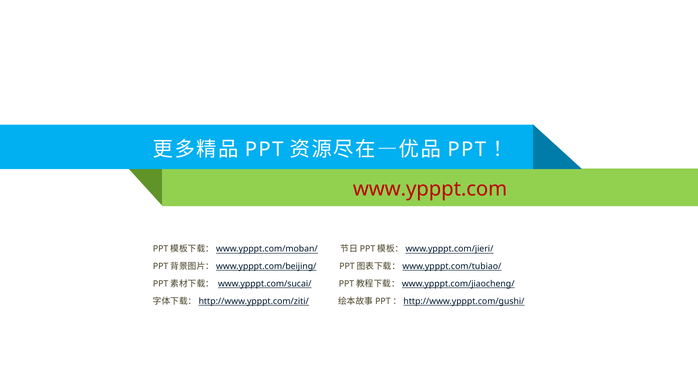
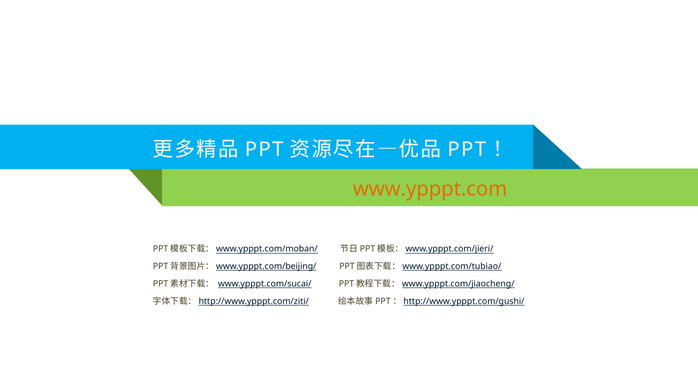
www.ypppt.com colour: red -> orange (430, 189)
